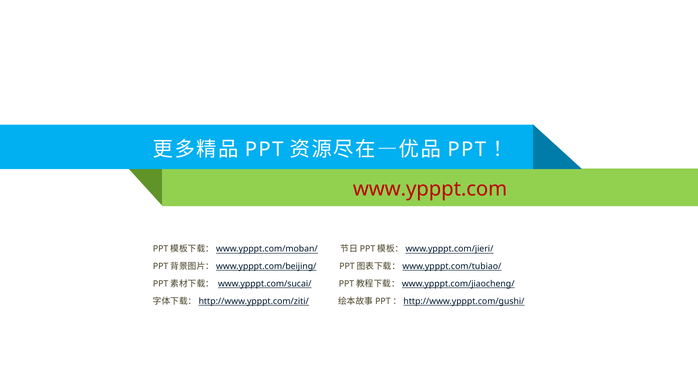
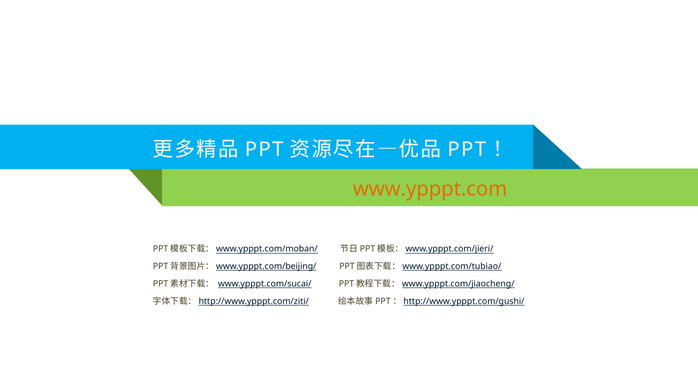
www.ypppt.com colour: red -> orange (430, 189)
